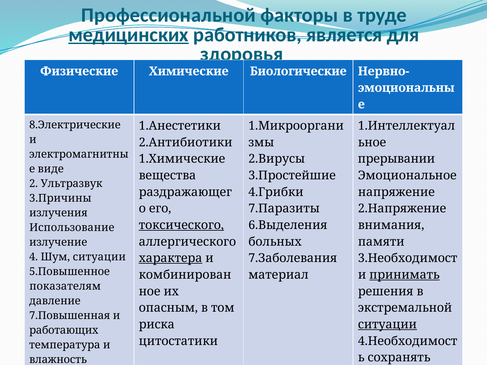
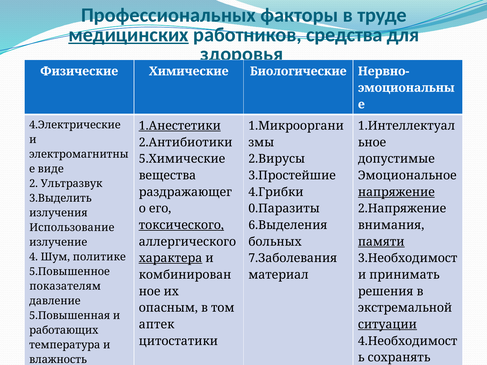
Профессиональной: Профессиональной -> Профессиональных (169, 15)
является: является -> средства (344, 35)
8.Электрические: 8.Электрические -> 4.Электрические (75, 125)
1.Анестетики underline: none -> present (180, 126)
1.Химические: 1.Химические -> 5.Химические (182, 159)
прерывании: прерывании -> допустимые (396, 159)
напряжение underline: none -> present (396, 192)
3.Причины: 3.Причины -> 3.Выделить (60, 198)
7.Паразиты: 7.Паразиты -> 0.Паразиты (284, 209)
памяти underline: none -> present (381, 242)
Шум ситуации: ситуации -> политике (99, 257)
принимать underline: present -> none (404, 275)
7.Повышенная: 7.Повышенная -> 5.Повышенная (70, 316)
риска: риска -> аптек (157, 325)
